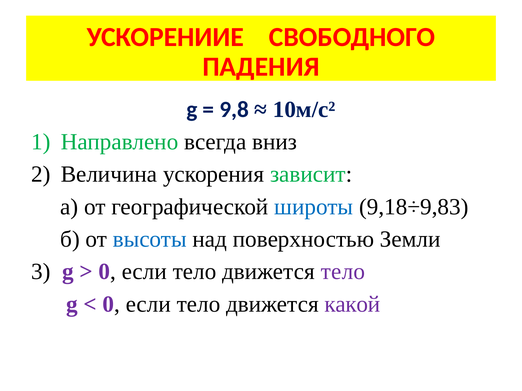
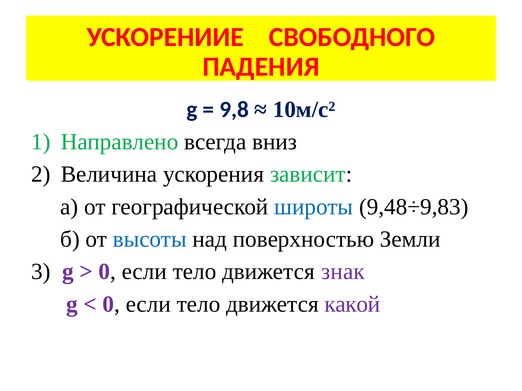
9,18÷9,83: 9,18÷9,83 -> 9,48÷9,83 (414, 207)
движется тело: тело -> знак (343, 272)
